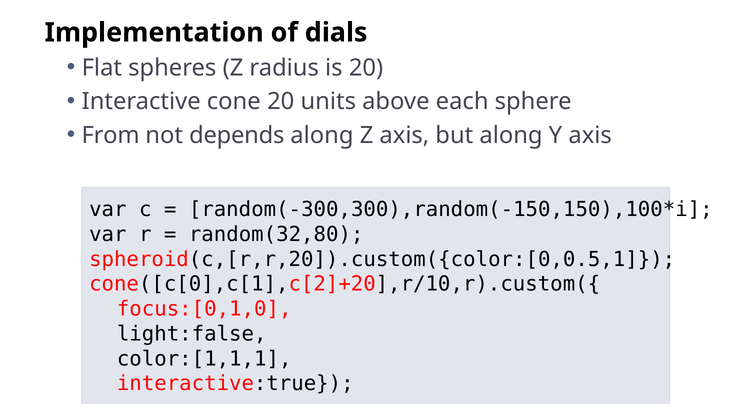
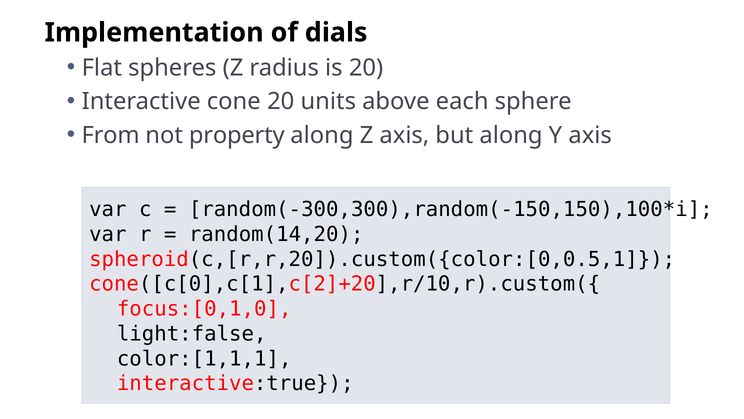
depends: depends -> property (237, 135)
random(32,80: random(32,80 -> random(14,20 (276, 234)
